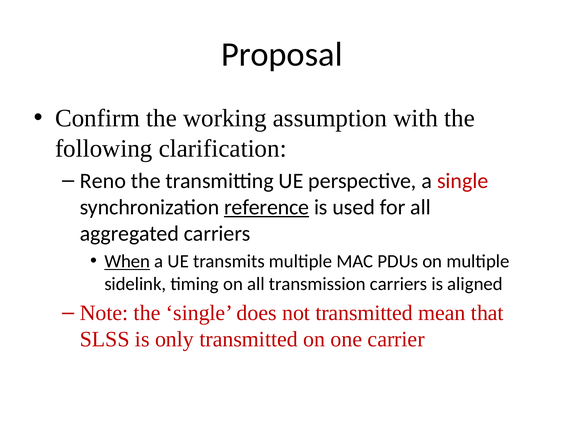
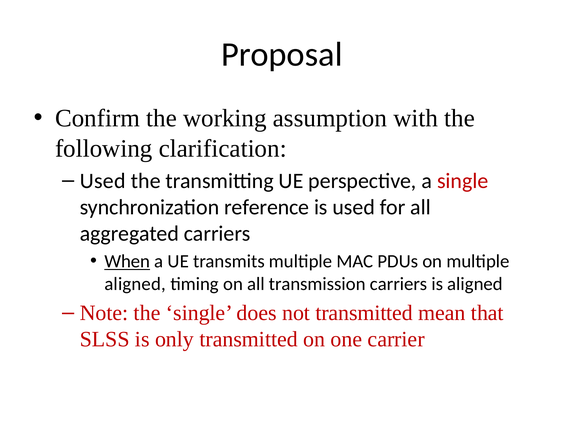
Reno: Reno -> Used (103, 181)
reference underline: present -> none (267, 207)
sidelink: sidelink -> aligned (135, 284)
